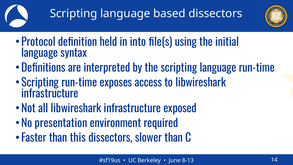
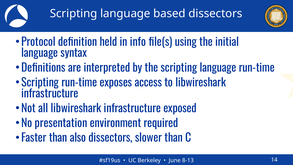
into: into -> info (138, 42)
this: this -> also (78, 138)
